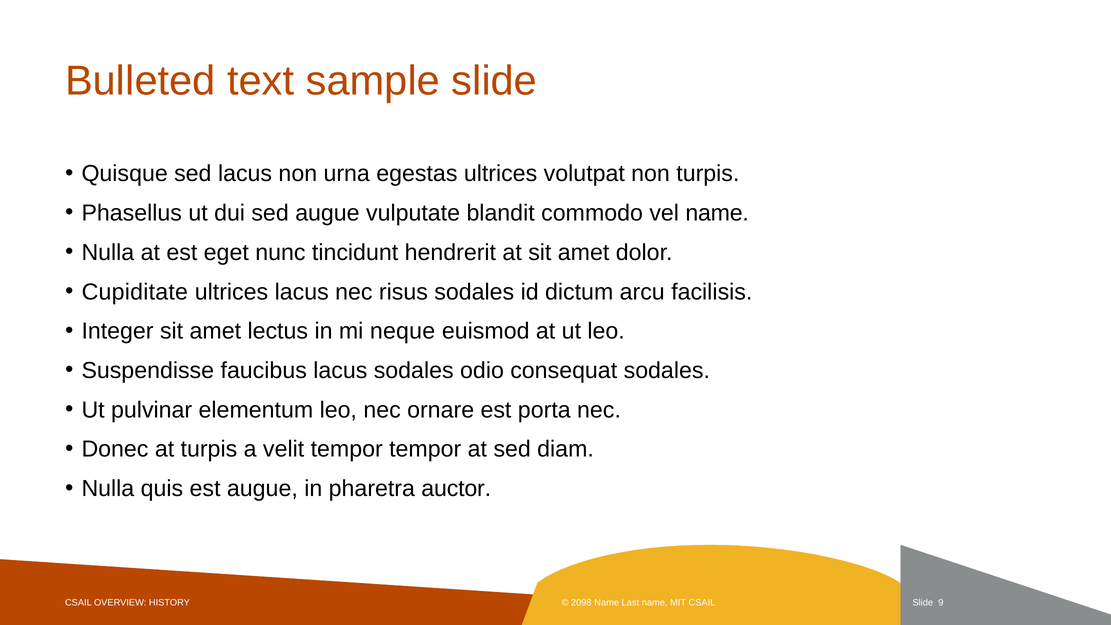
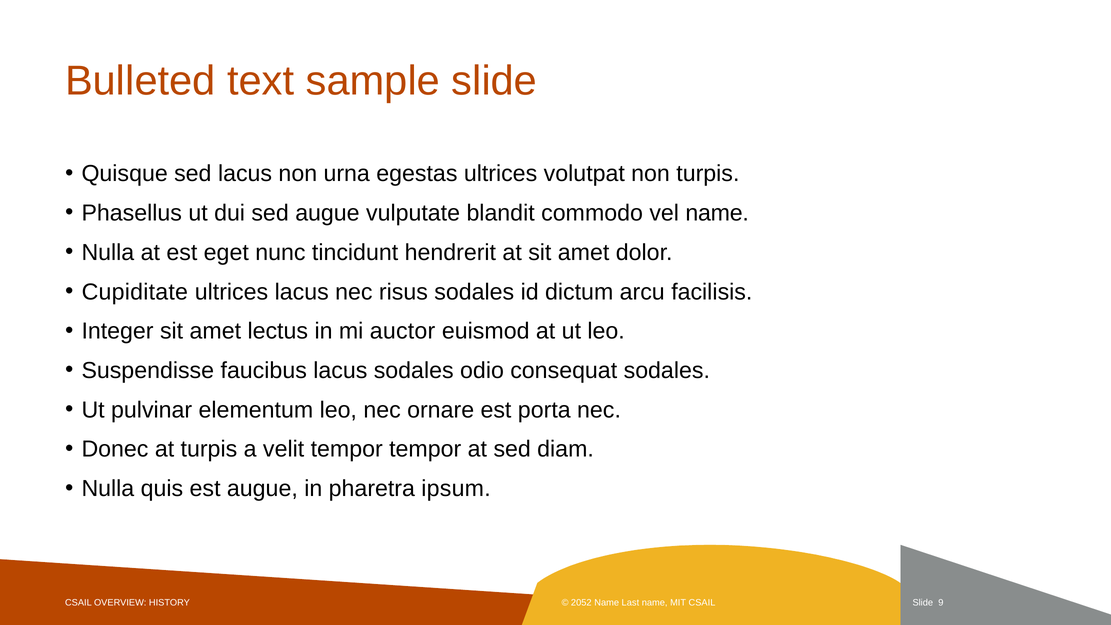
neque: neque -> auctor (403, 331)
auctor: auctor -> ipsum (456, 489)
2098: 2098 -> 2052 (581, 602)
